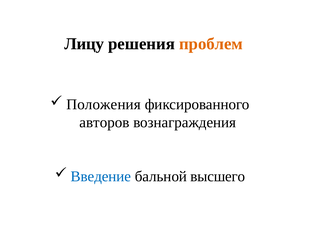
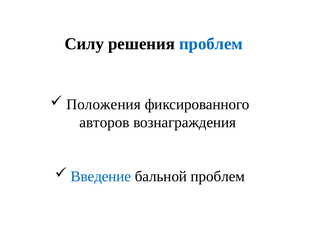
Лицу: Лицу -> Силу (84, 44)
проблем colour: orange -> blue (211, 44)
бальной высшего: высшего -> проблем (218, 177)
